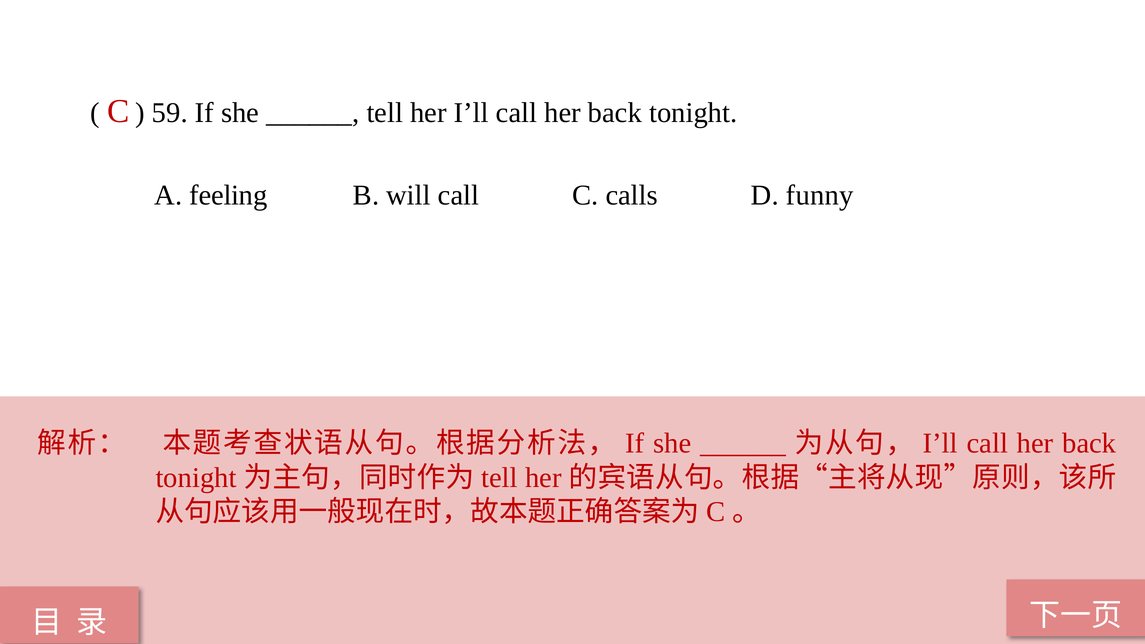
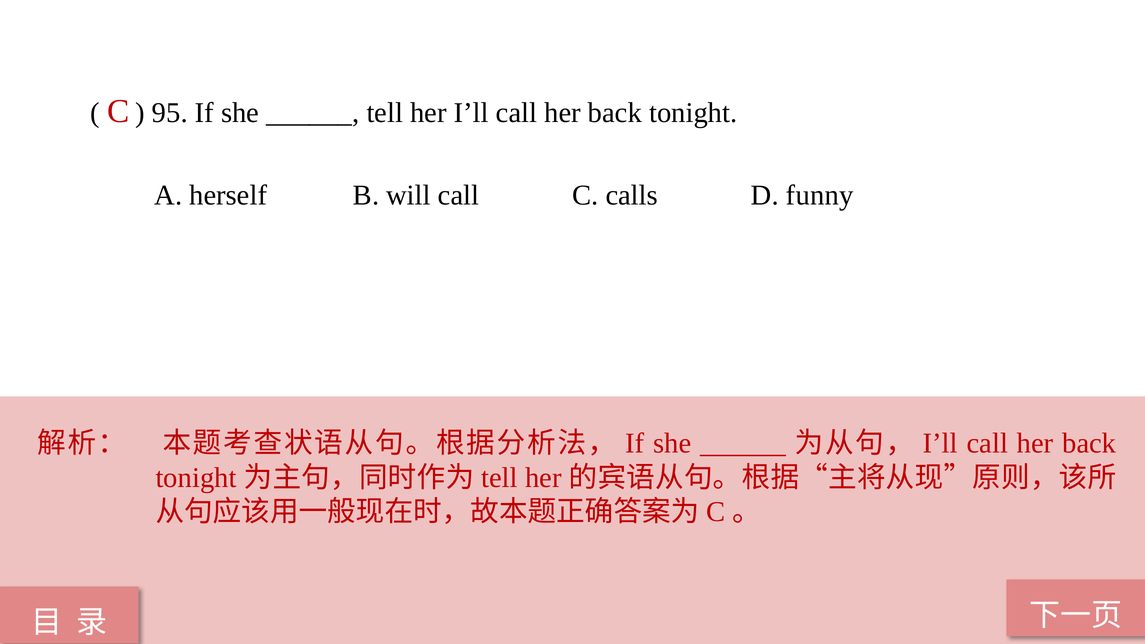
59: 59 -> 95 (170, 113)
feeling: feeling -> herself (228, 195)
